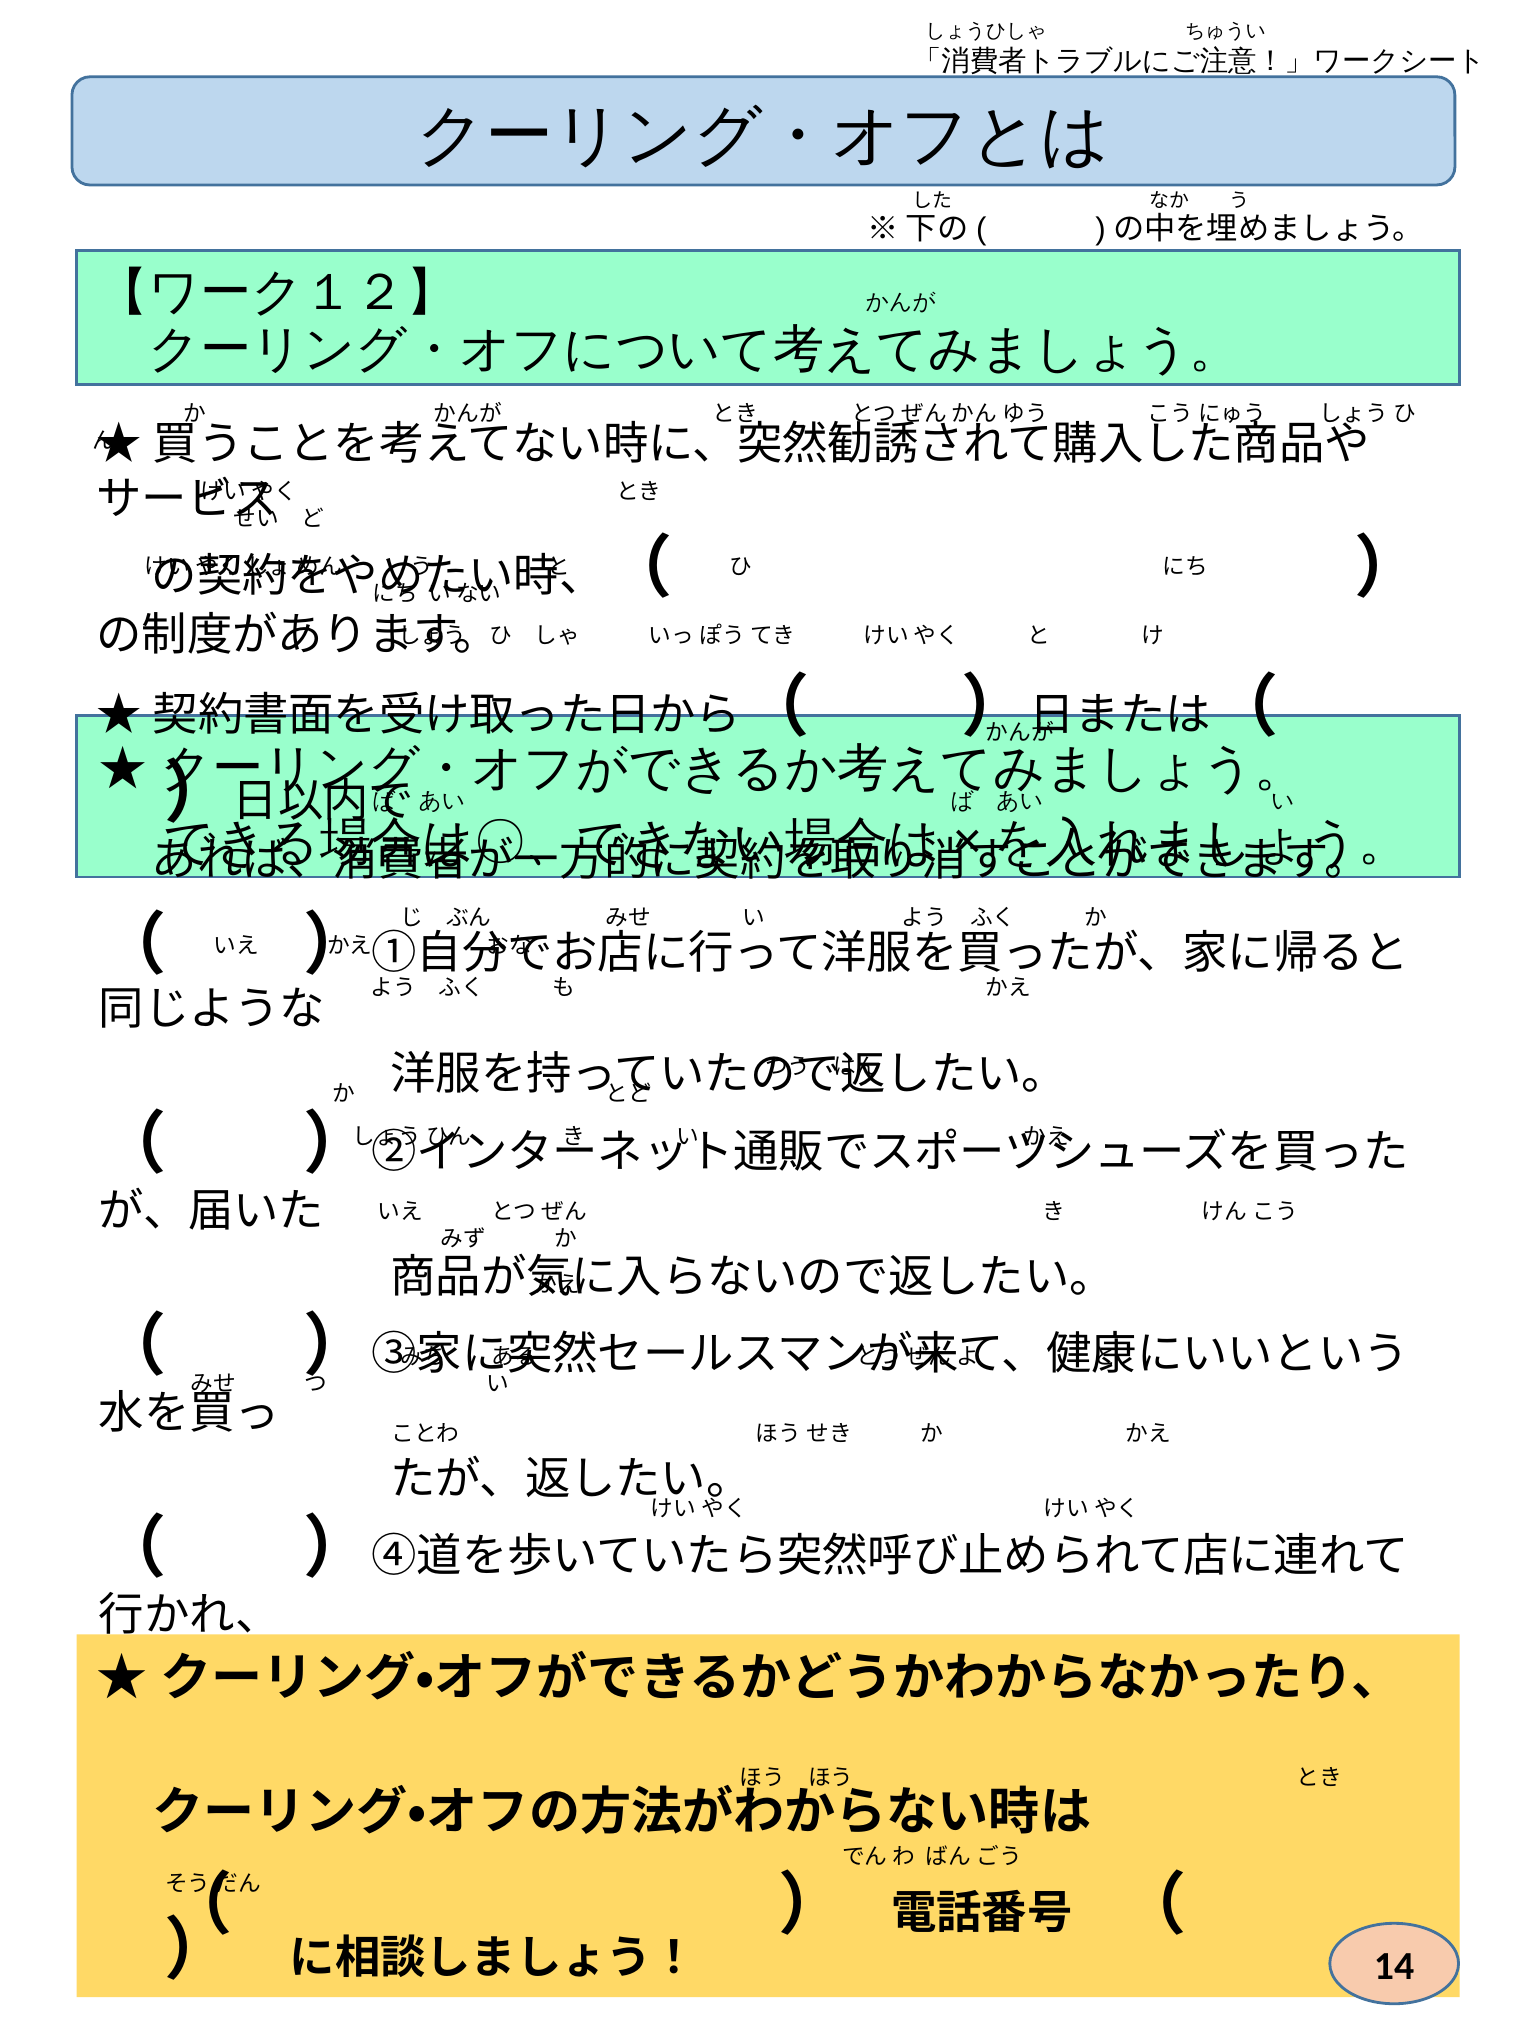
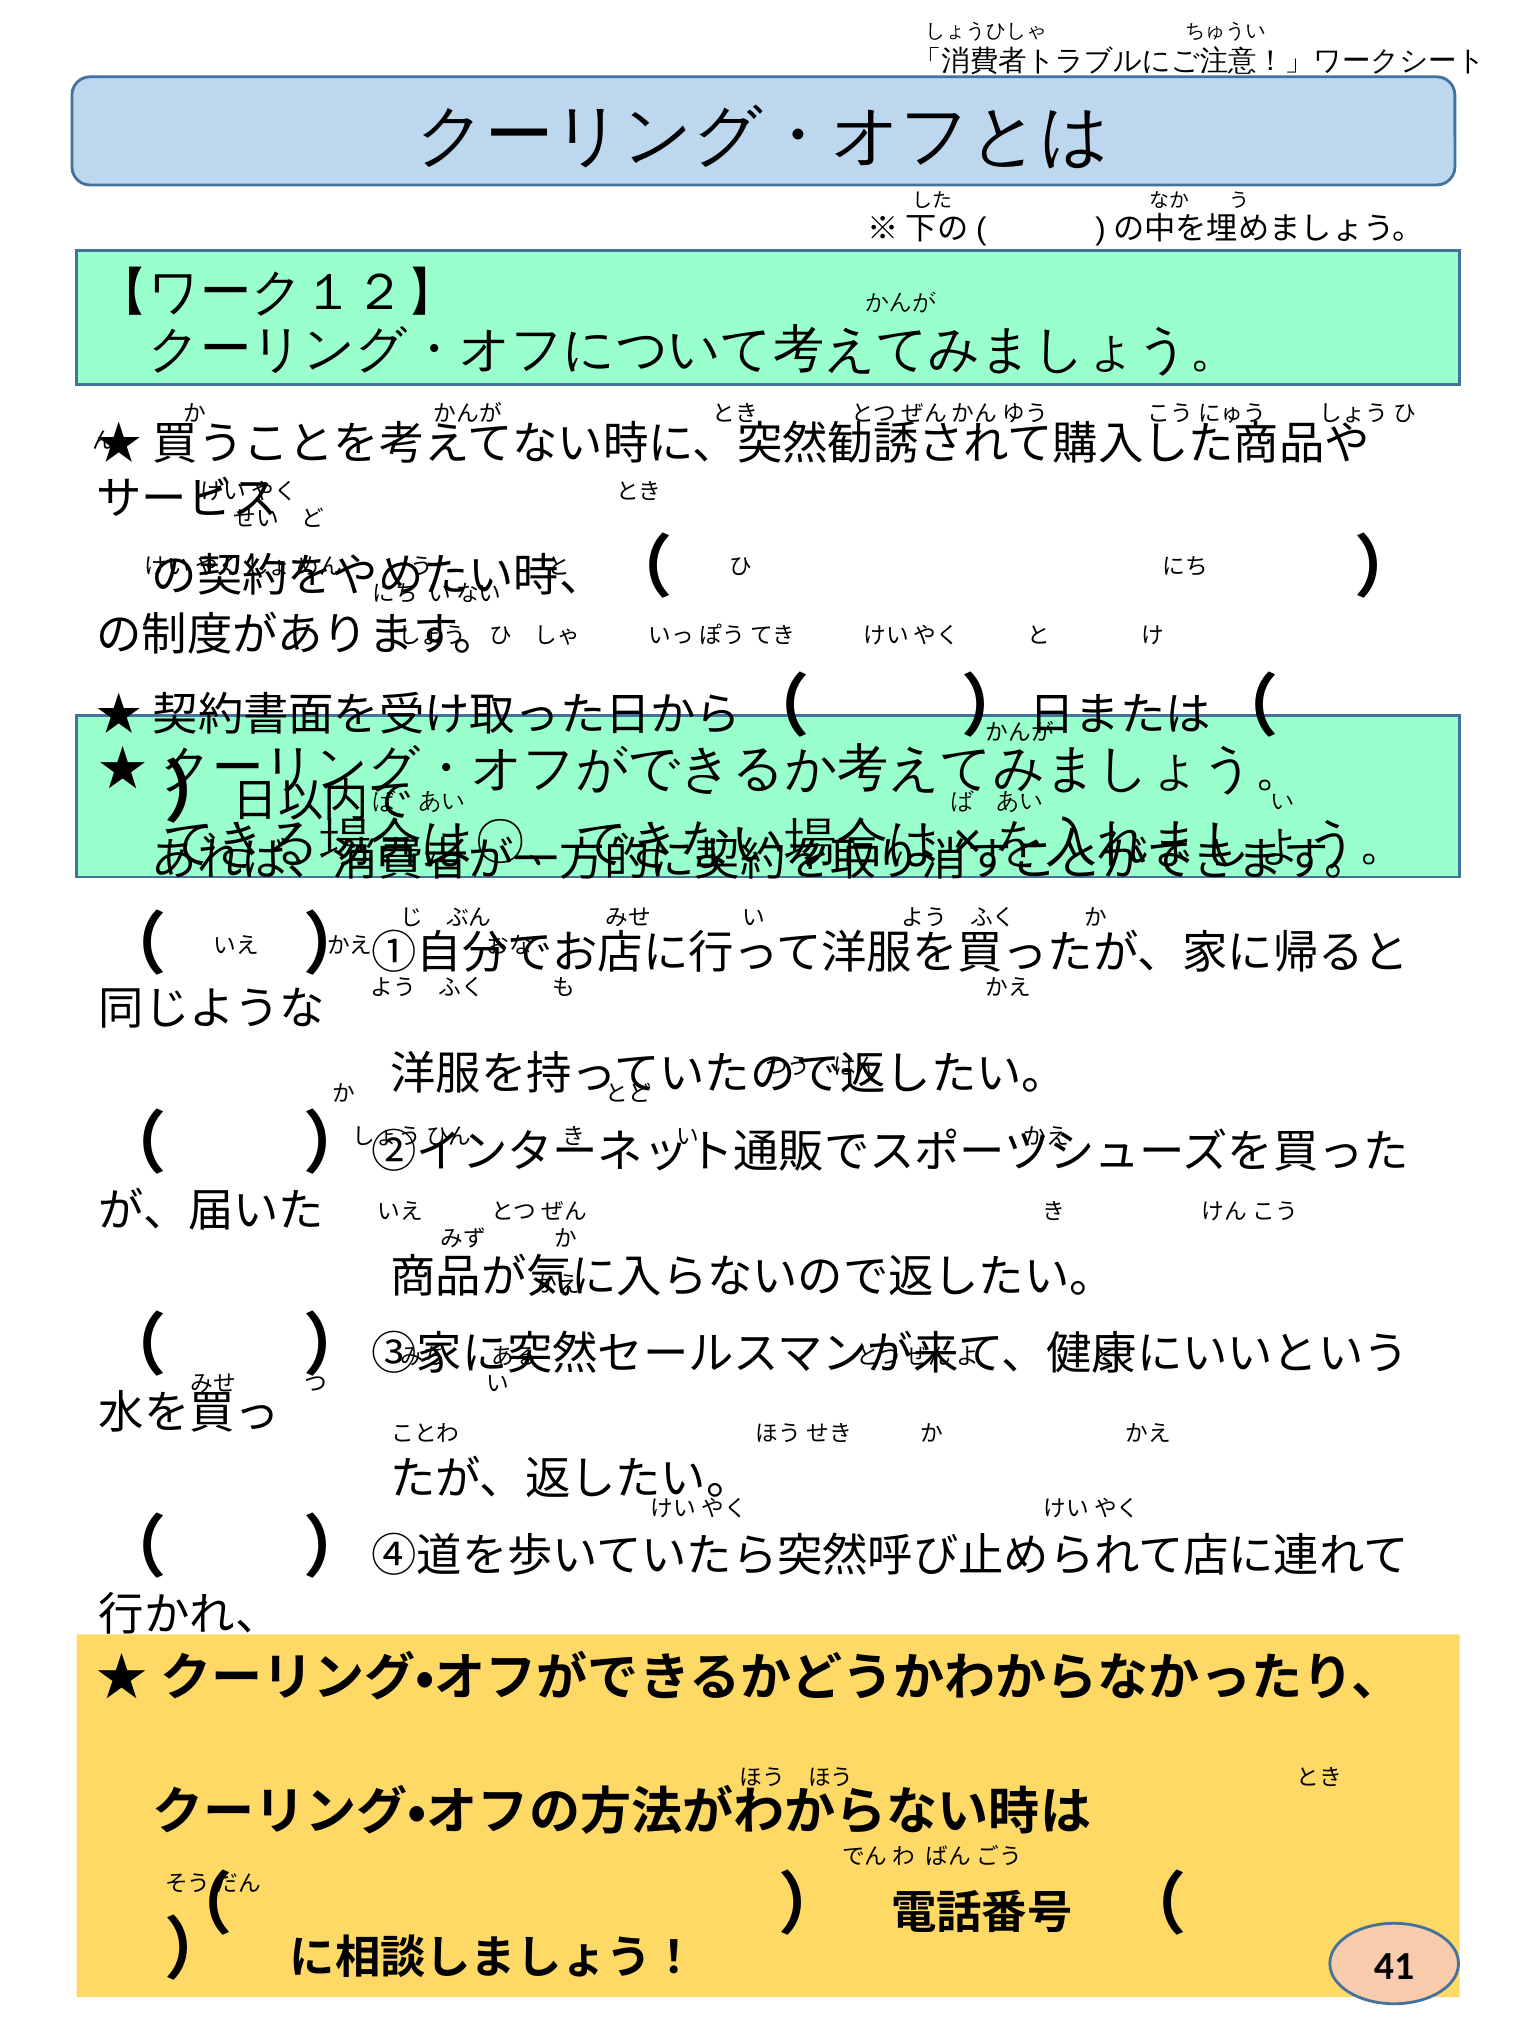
14: 14 -> 41 (1394, 1966)
